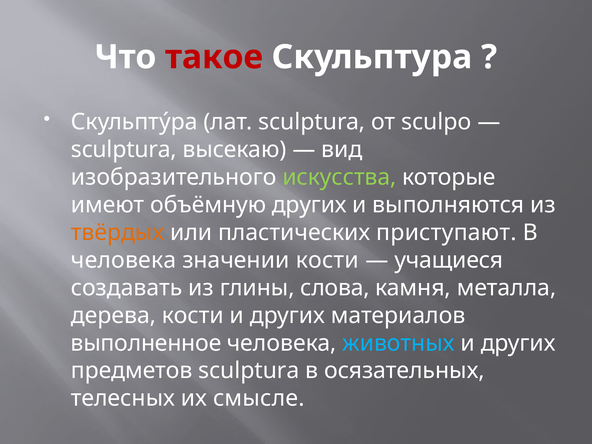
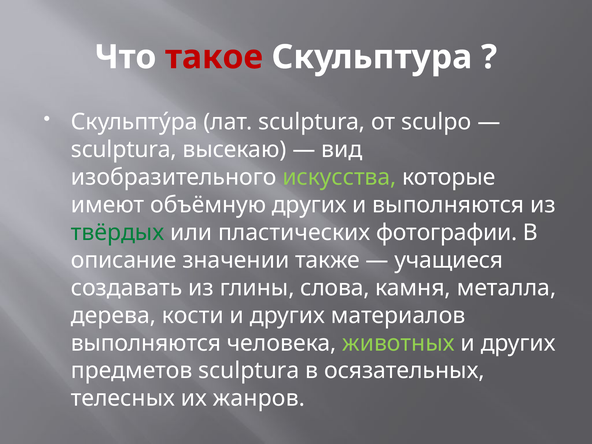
твёрдых colour: orange -> green (118, 233)
приступают: приступают -> фотографии (447, 233)
человека: человека -> описание (124, 260)
значении кости: кости -> также (328, 260)
выполненное: выполненное -> выполняются (146, 343)
животных colour: light blue -> light green (398, 343)
смысле: смысле -> жанров (259, 398)
